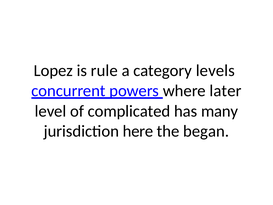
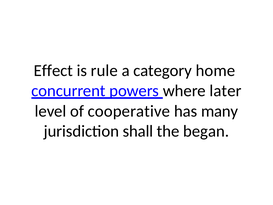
Lopez: Lopez -> Effect (53, 71)
levels: levels -> home (215, 71)
complicated: complicated -> cooperative (129, 111)
here: here -> shall (138, 131)
